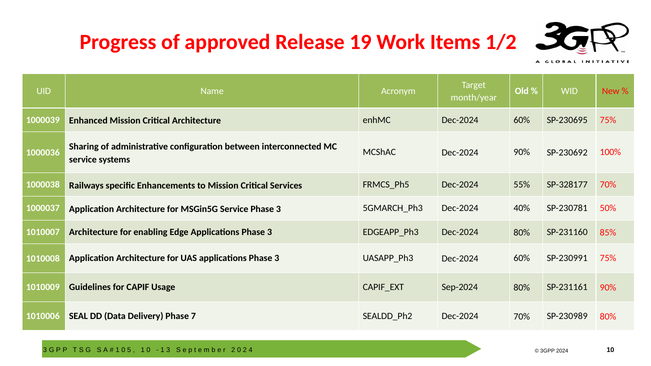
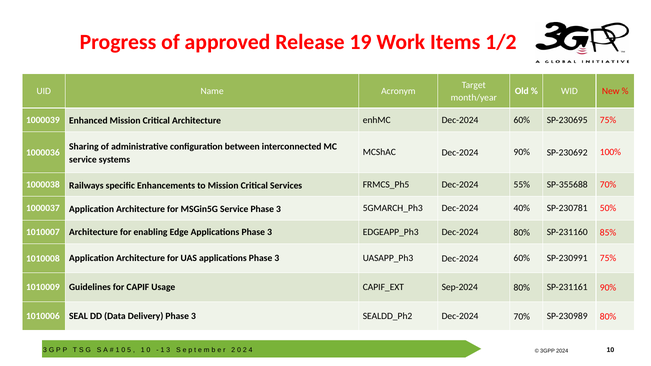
SP-328177: SP-328177 -> SP-355688 (567, 185)
Delivery Phase 7: 7 -> 3 (193, 316)
